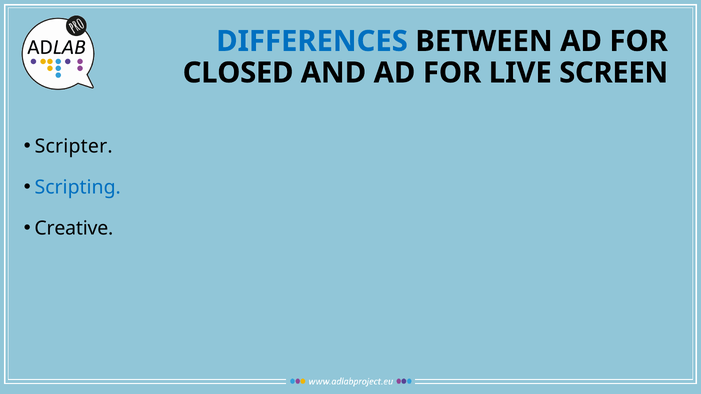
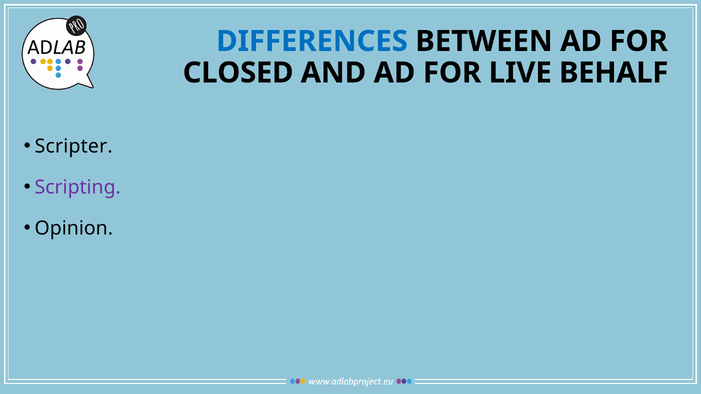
SCREEN: SCREEN -> BEHALF (614, 73)
Scripting colour: blue -> purple (78, 187)
Creative: Creative -> Opinion (74, 229)
